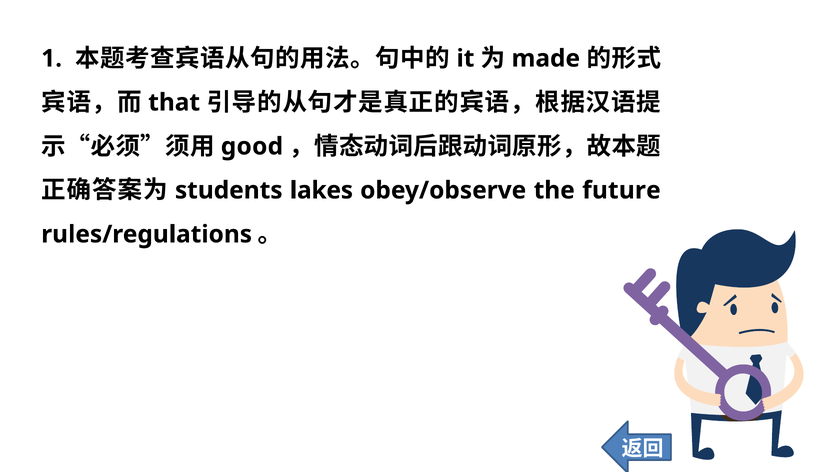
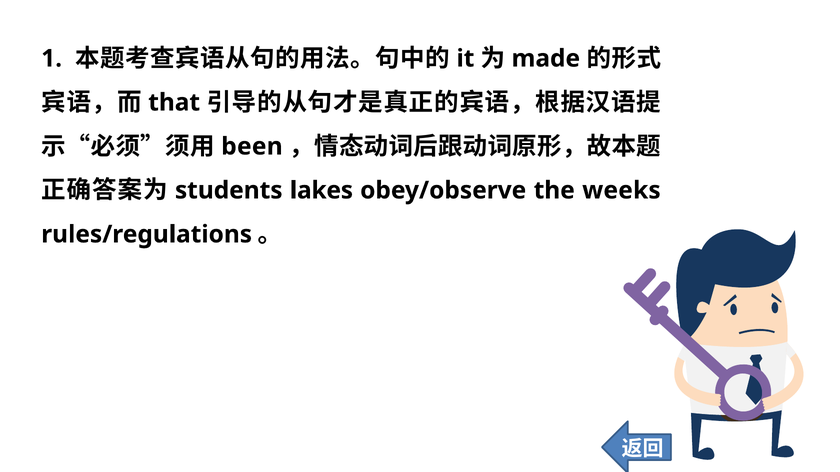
good: good -> been (252, 147)
future: future -> weeks (621, 191)
